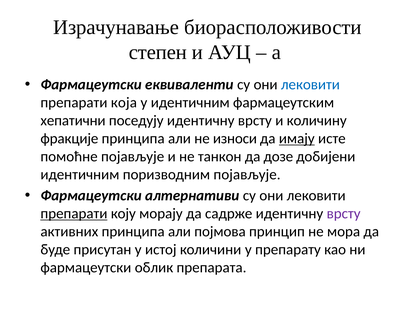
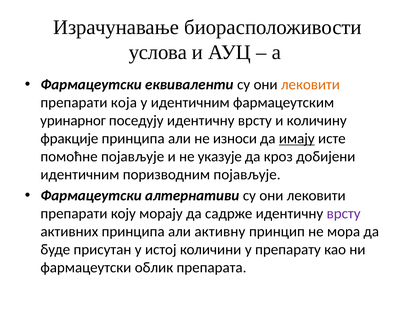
степен: степен -> услова (158, 52)
лековити colour: blue -> orange (310, 85)
хепатични: хепатични -> уринарног (73, 121)
танкон: танкон -> указује (220, 157)
дозе: дозе -> кроз (278, 157)
препарати underline: present -> none (74, 214)
појмова: појмова -> активну (220, 232)
